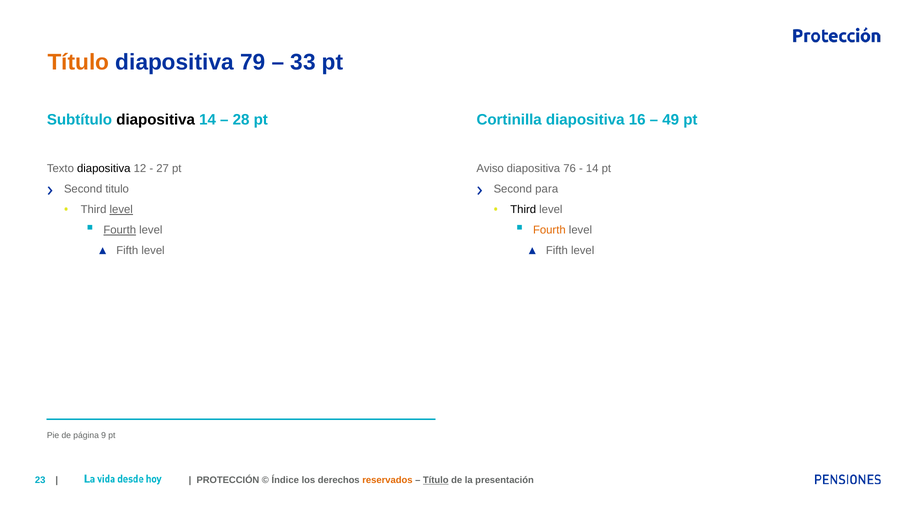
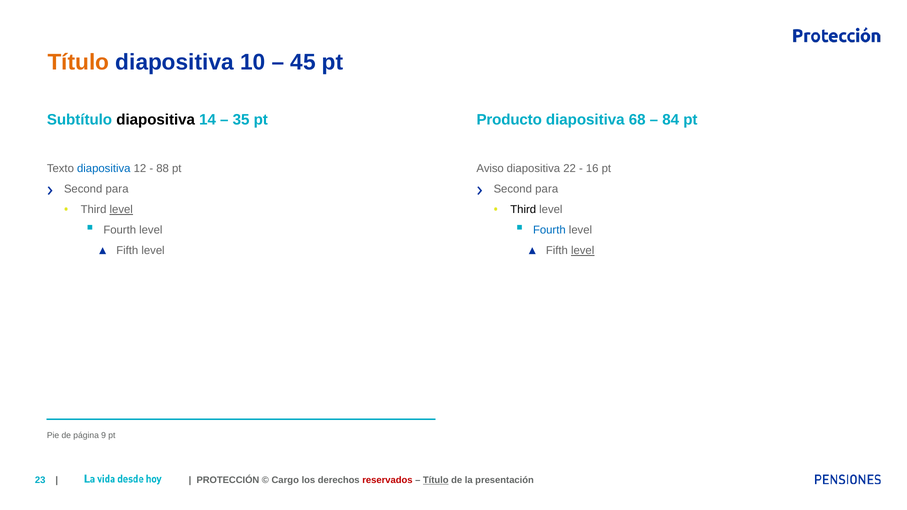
79: 79 -> 10 (253, 62)
33: 33 -> 45 (303, 62)
28: 28 -> 35 (241, 120)
Cortinilla: Cortinilla -> Producto (509, 120)
16: 16 -> 68 (637, 120)
49: 49 -> 84 (671, 120)
diapositiva colour: black -> blue (104, 169)
27: 27 -> 88 (163, 169)
76: 76 -> 22 (570, 169)
14: 14 -> 16 (592, 169)
titulo: titulo -> para (117, 189)
Fourth underline: present -> none (120, 230)
Fourth colour: orange -> blue (549, 230)
level underline: none -> present (583, 251)
Índice: Índice -> Cargo (285, 480)
reservados colour: orange -> red (387, 480)
